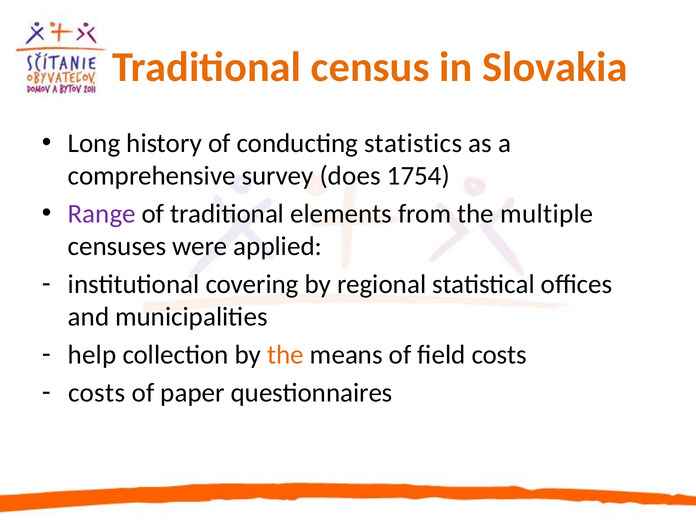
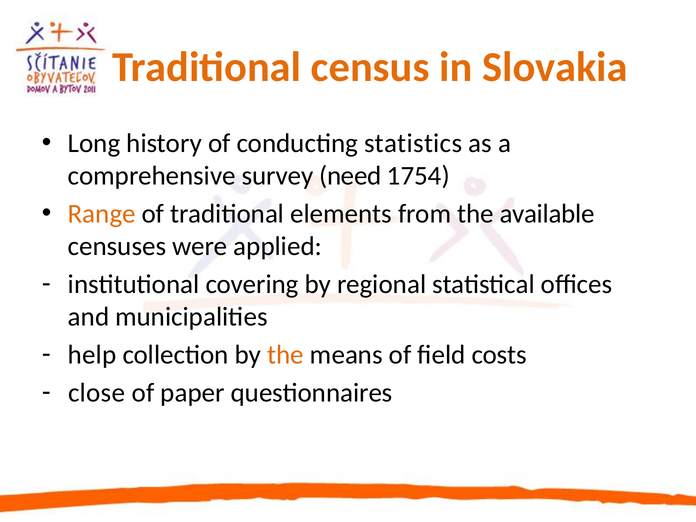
does: does -> need (350, 176)
Range colour: purple -> orange (102, 214)
multiple: multiple -> available (547, 214)
costs: costs -> close (97, 393)
